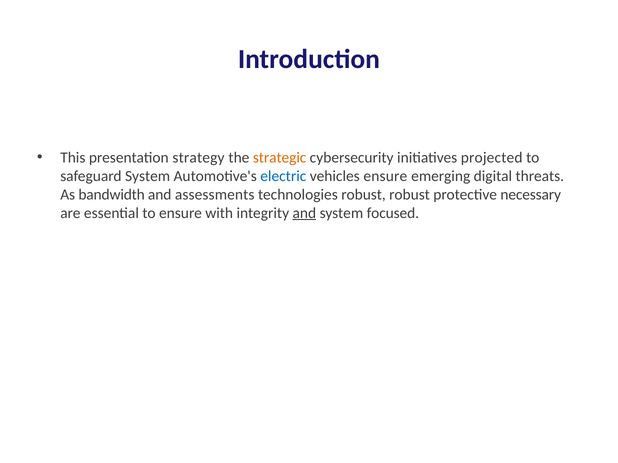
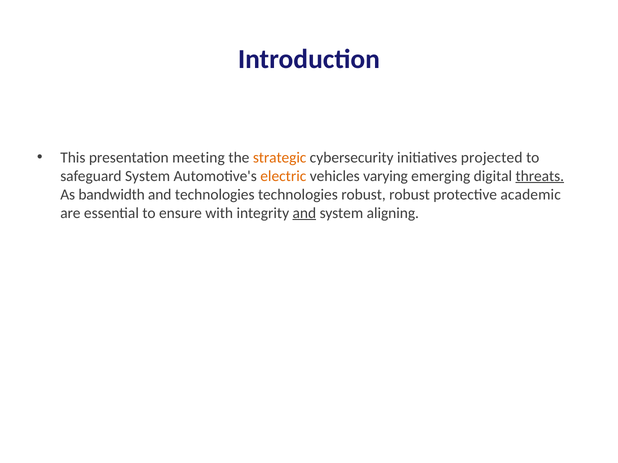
strategy: strategy -> meeting (199, 158)
electric colour: blue -> orange (283, 176)
vehicles ensure: ensure -> varying (386, 176)
threats underline: none -> present (540, 176)
and assessments: assessments -> technologies (215, 195)
necessary: necessary -> academic (531, 195)
focused: focused -> aligning (393, 213)
